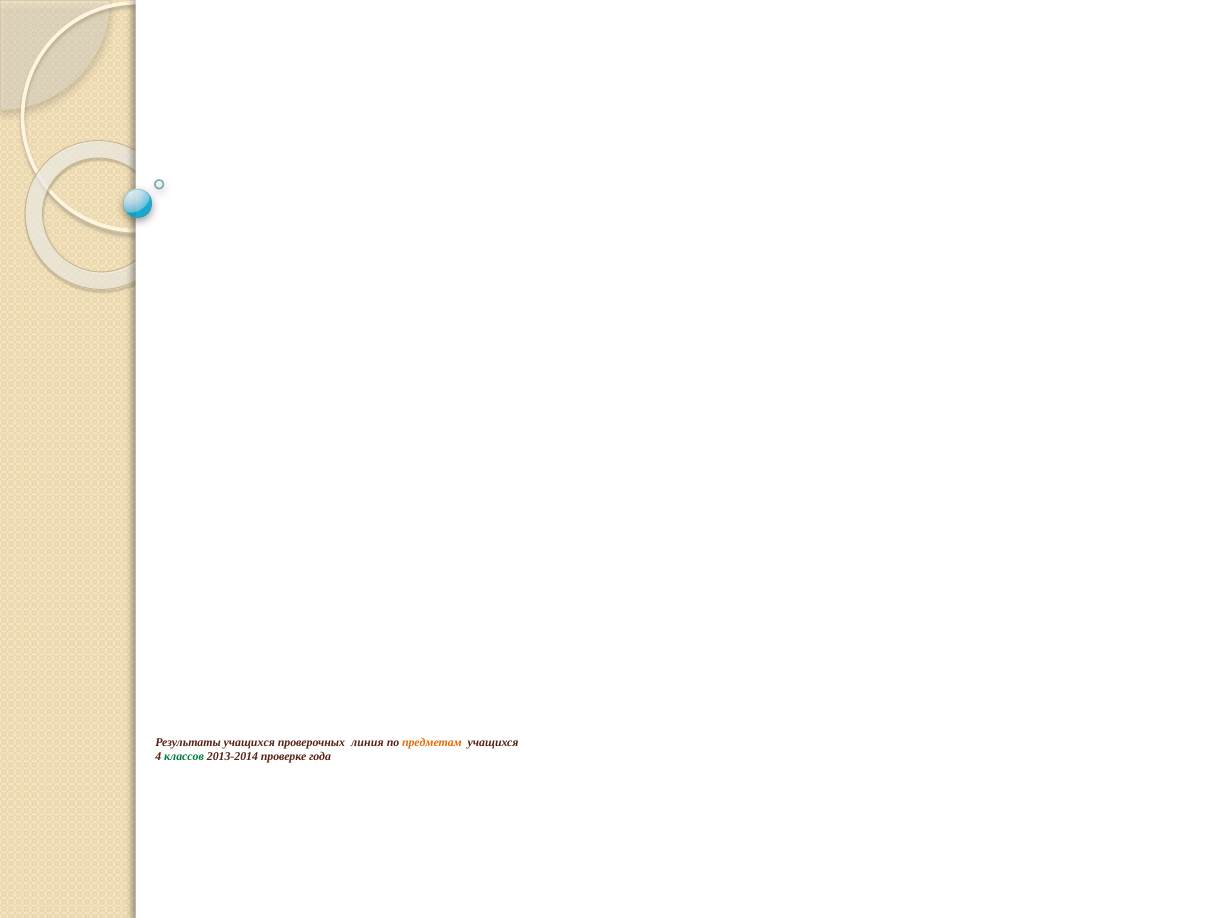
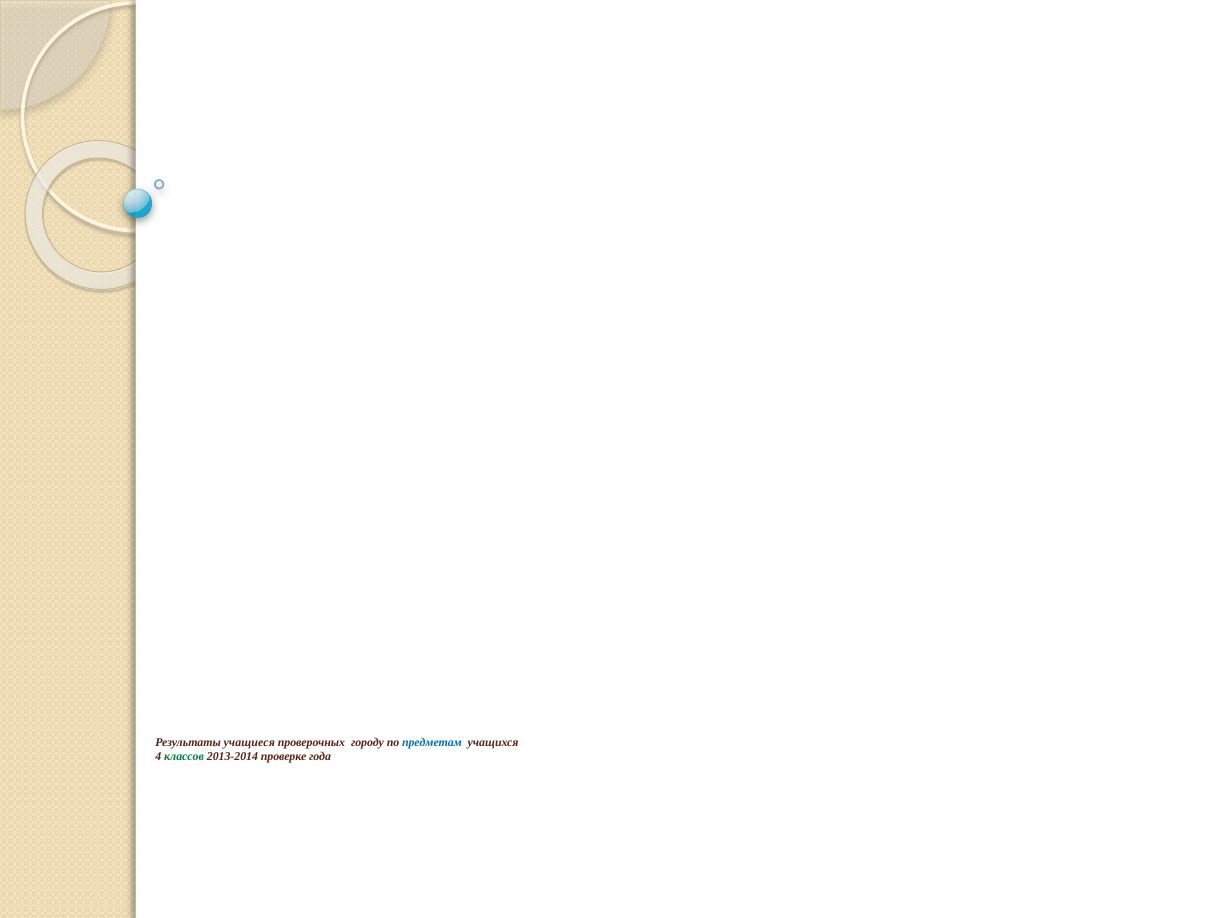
Результаты учащихся: учащихся -> учащиеся (249, 743)
линия: линия -> городу (367, 743)
предметам colour: orange -> blue (432, 743)
